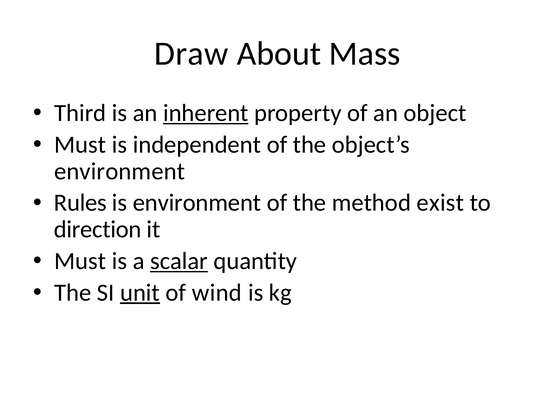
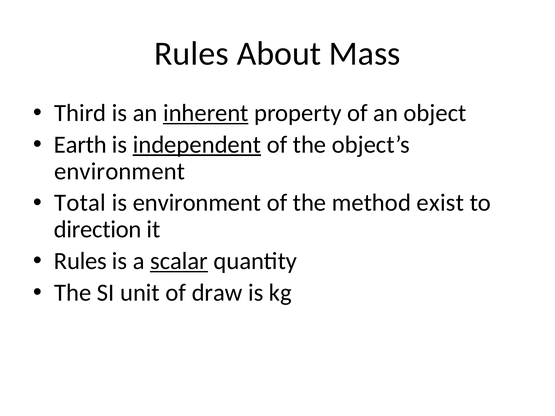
Draw: Draw -> Rules (191, 54)
Must: Must -> Earth (80, 145)
independent underline: none -> present (197, 145)
Rules: Rules -> Total (80, 203)
Must: Must -> Rules (80, 261)
unit underline: present -> none (140, 293)
wind: wind -> draw (217, 293)
